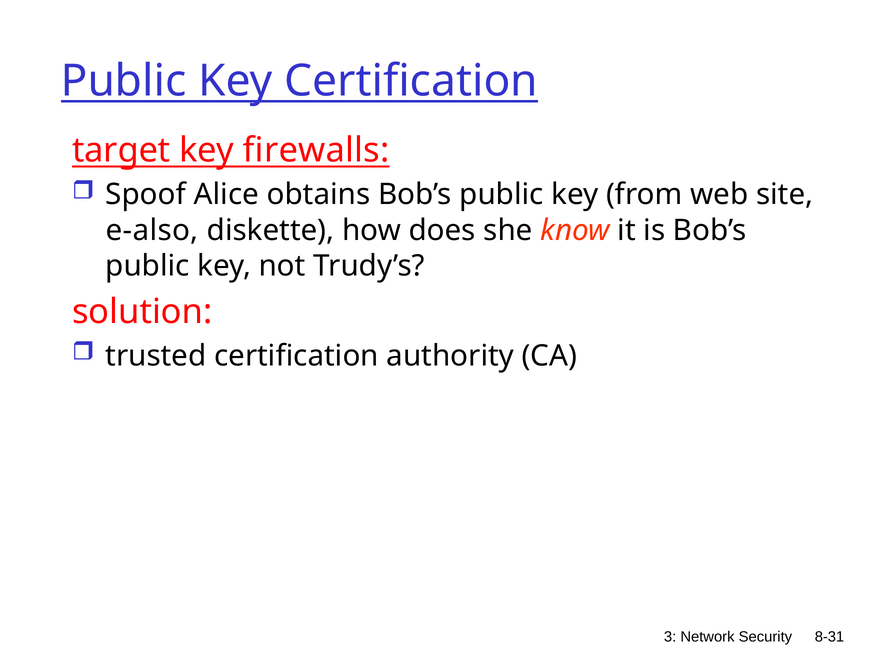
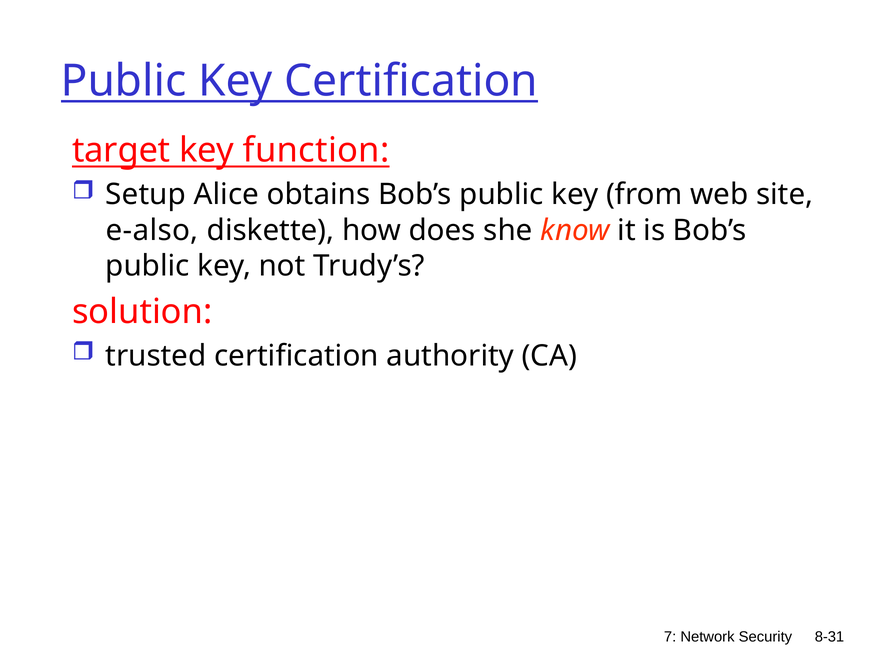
firewalls: firewalls -> function (316, 150)
Spoof: Spoof -> Setup (146, 195)
3: 3 -> 7 (670, 637)
